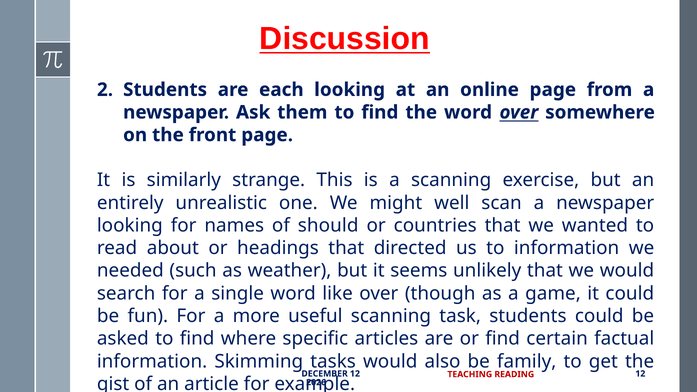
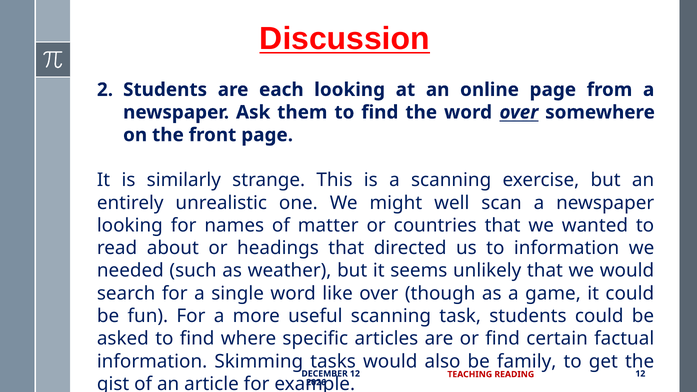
should: should -> matter (328, 226)
